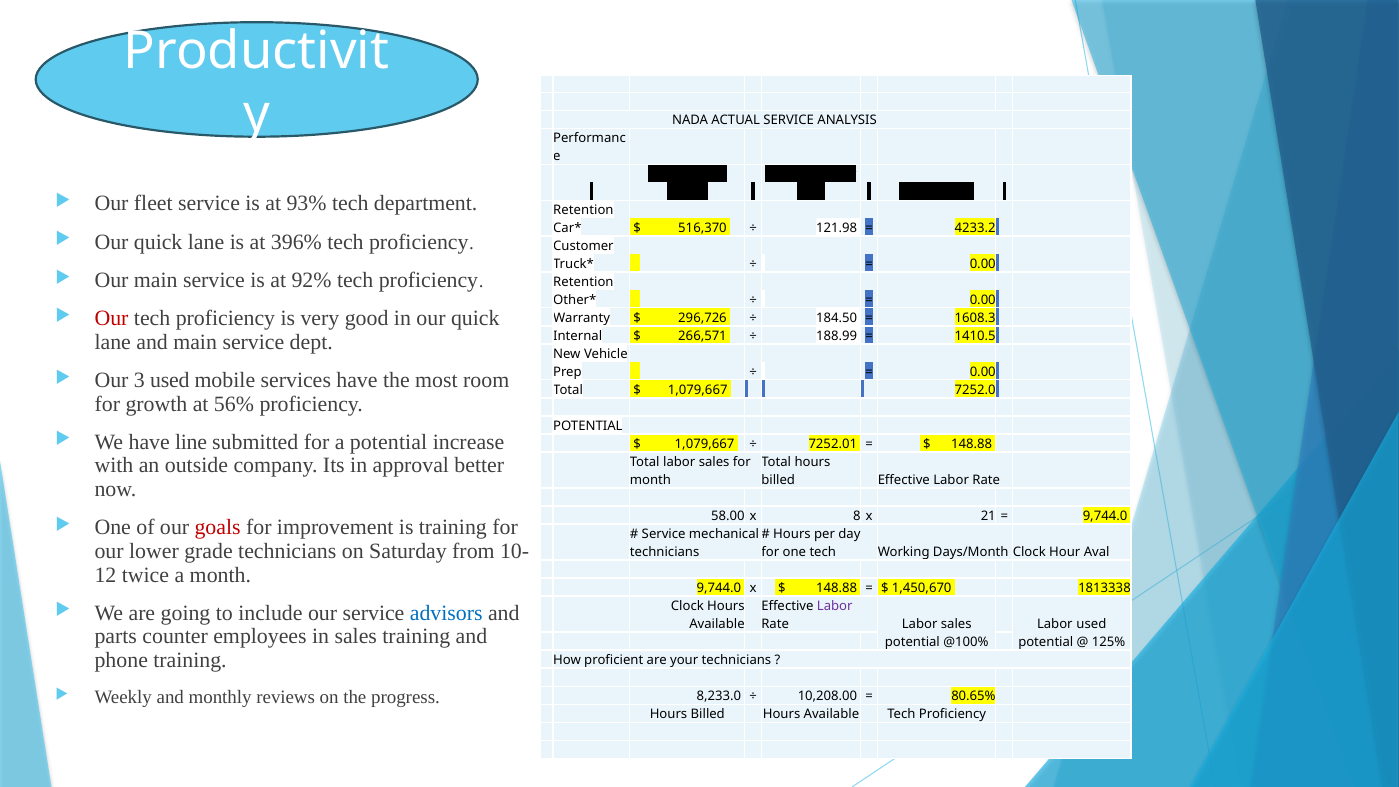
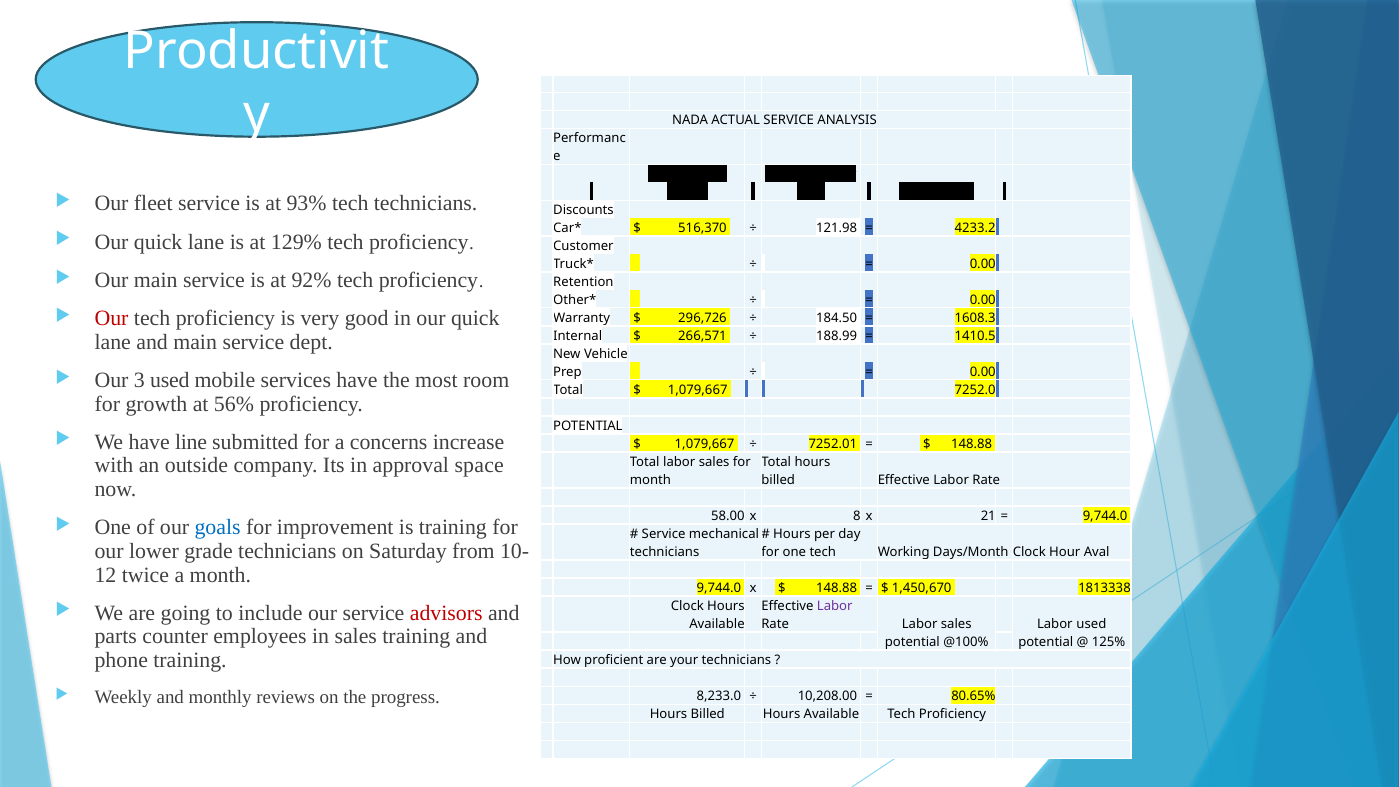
tech department: department -> technicians (426, 204)
Retention: Retention -> Discounts (583, 210)
396%: 396% -> 129% (296, 242)
a potential: potential -> concerns (389, 442)
better: better -> space (479, 466)
goals colour: red -> blue (218, 527)
advisors colour: blue -> red (446, 613)
